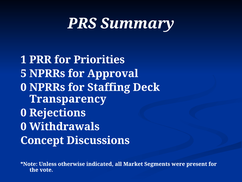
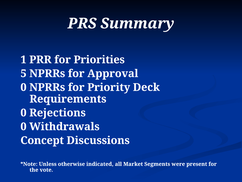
Staffing: Staffing -> Priority (109, 87)
Transparency: Transparency -> Requirements (68, 99)
